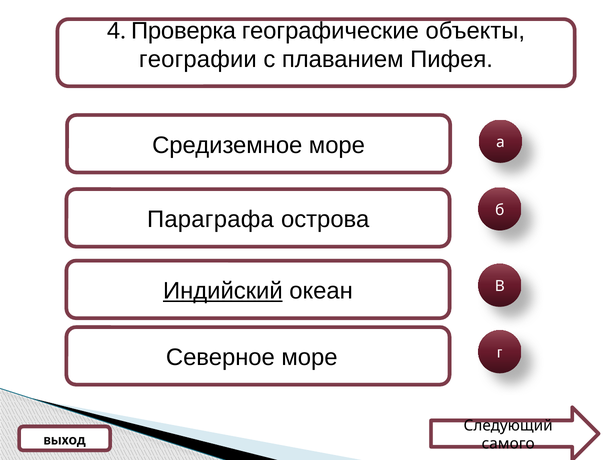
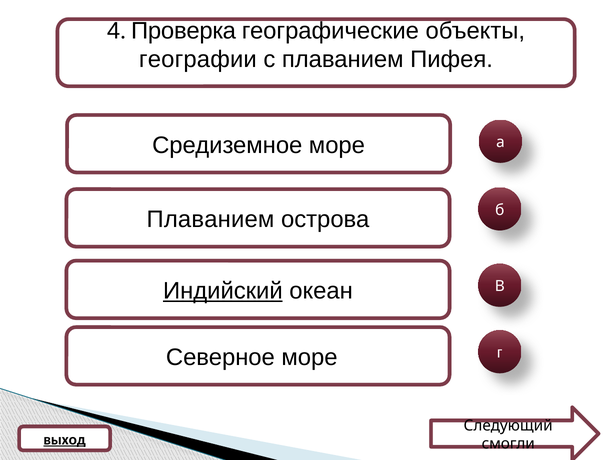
Параграфа: Параграфа -> Плаванием (210, 219)
выход underline: none -> present (65, 439)
самого: самого -> смогли (508, 444)
